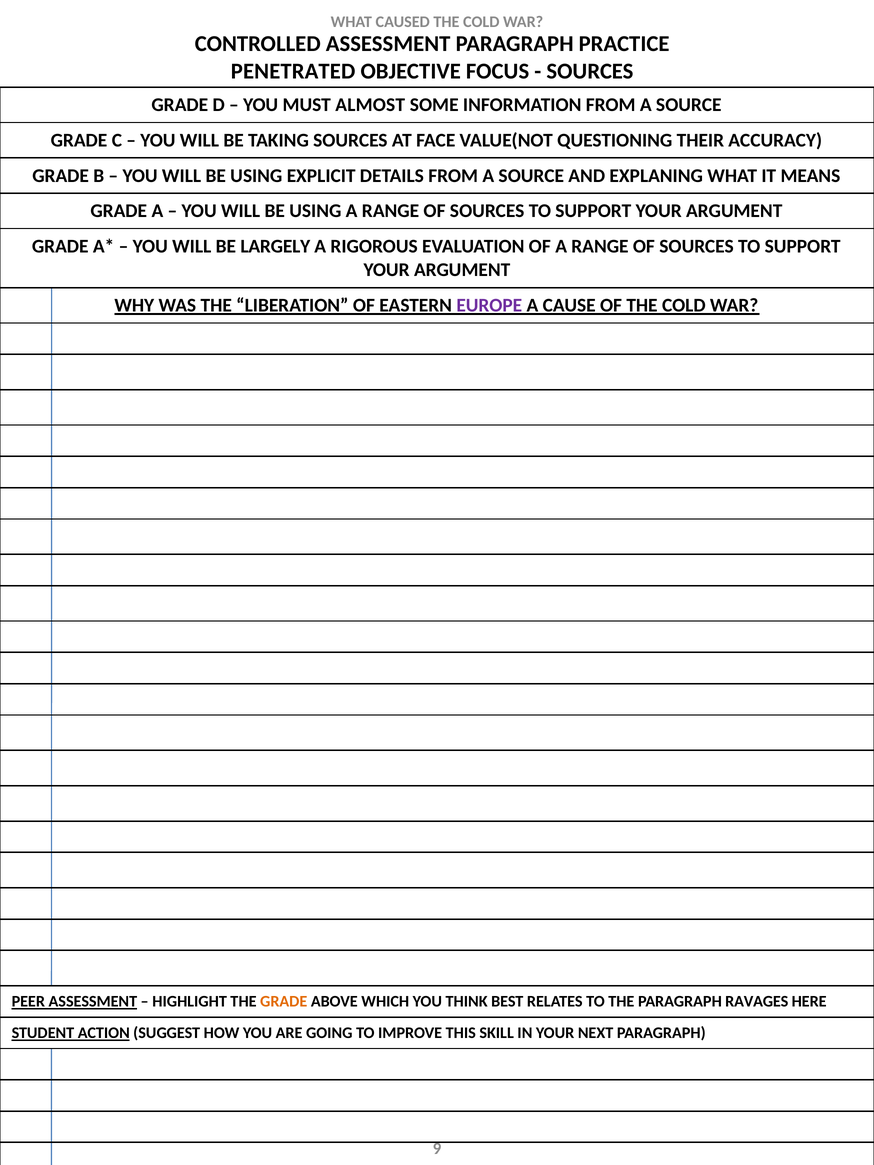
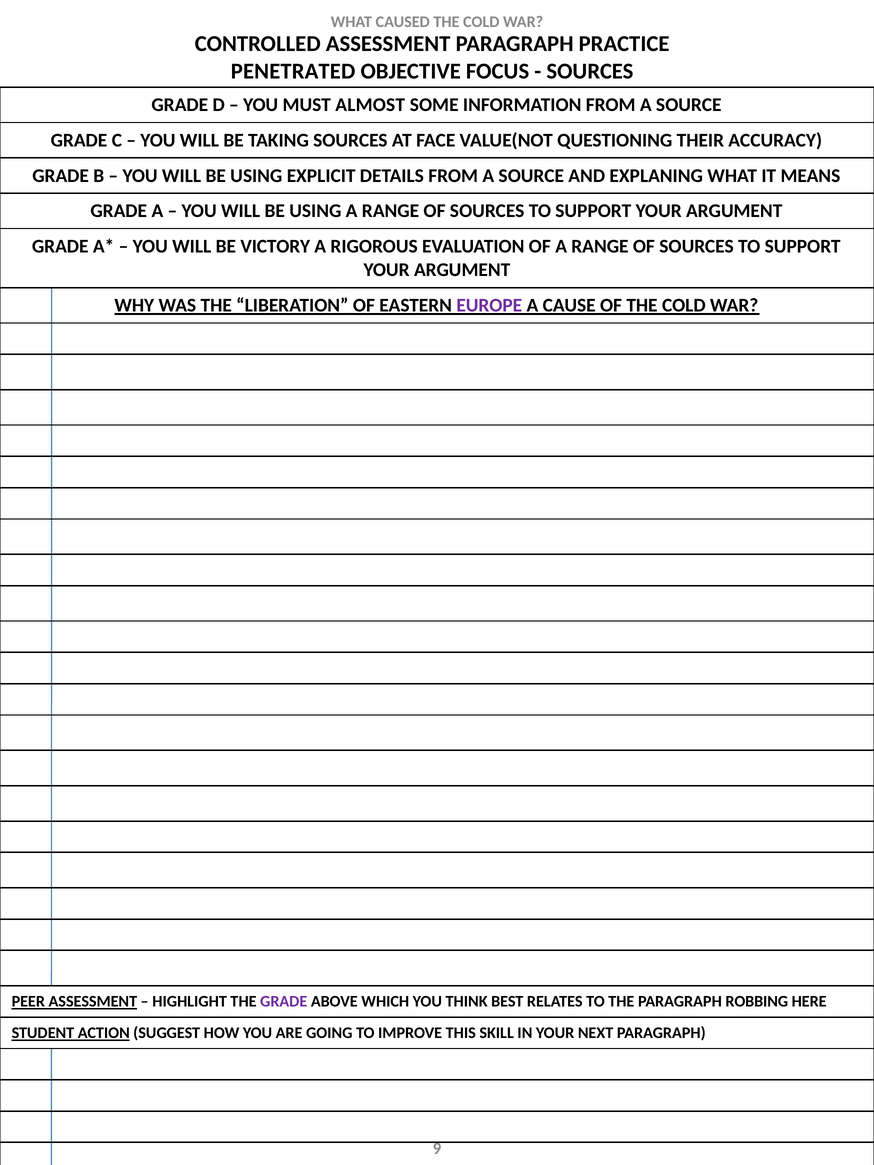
LARGELY: LARGELY -> VICTORY (275, 246)
GRADE colour: orange -> purple (284, 1002)
RAVAGES: RAVAGES -> ROBBING (757, 1002)
